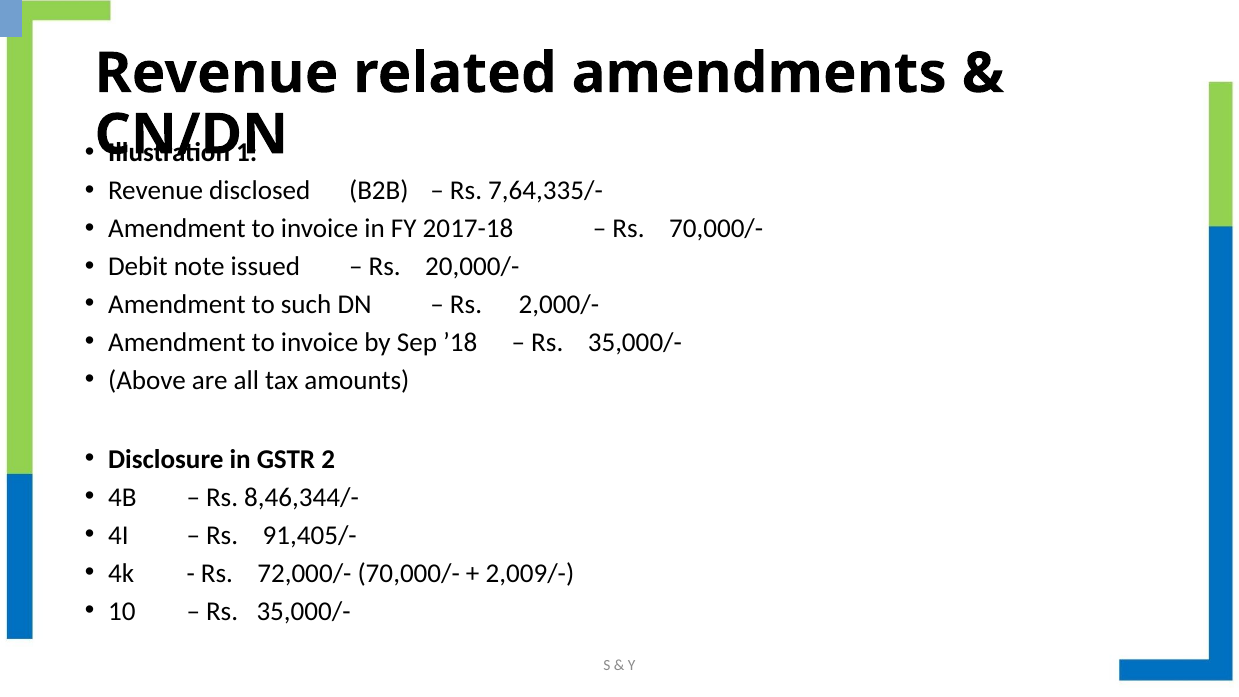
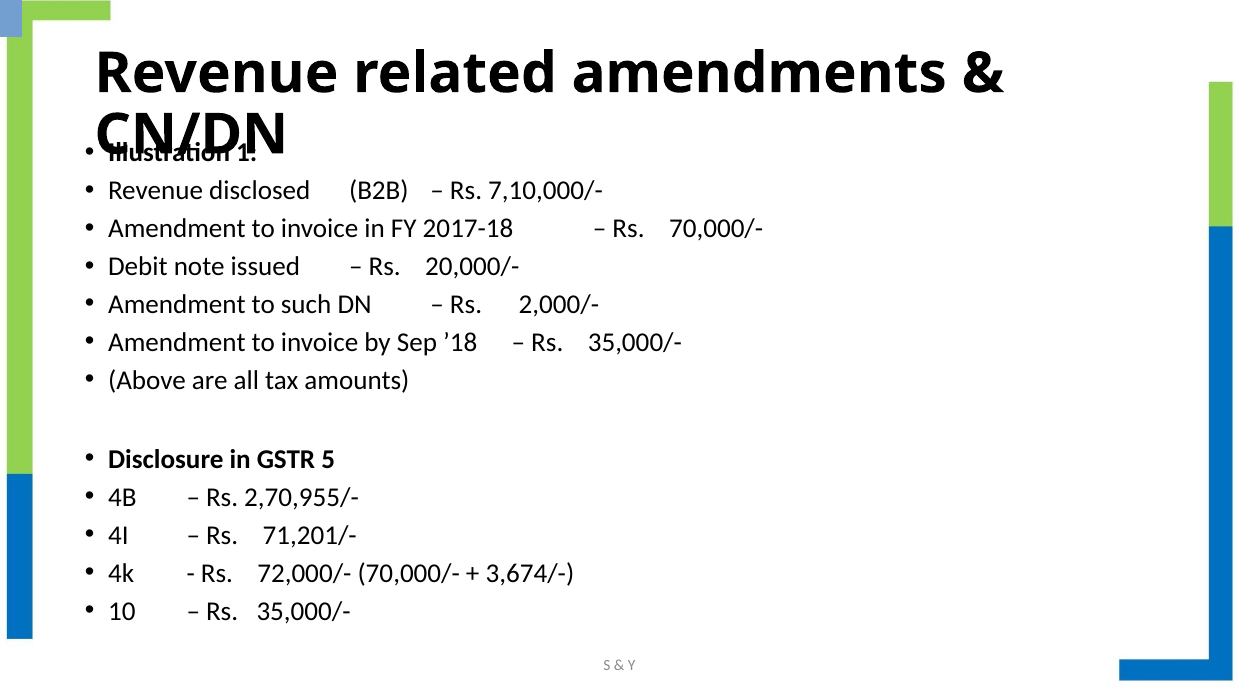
7,64,335/-: 7,64,335/- -> 7,10,000/- (545, 191)
2: 2 -> 5 (328, 459)
8,46,344/-: 8,46,344/- -> 2,70,955/- (302, 497)
91,405/-: 91,405/- -> 71,201/- (310, 535)
2,009/-: 2,009/- -> 3,674/- (530, 573)
